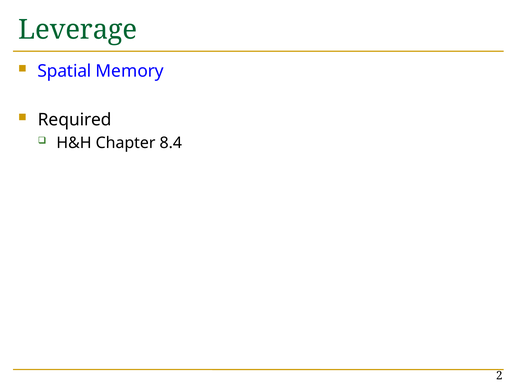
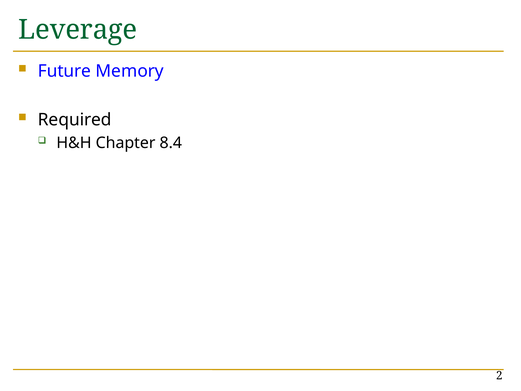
Spatial: Spatial -> Future (64, 71)
